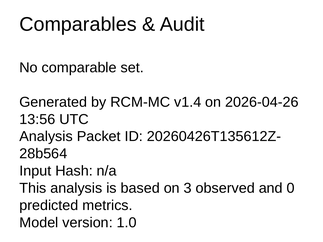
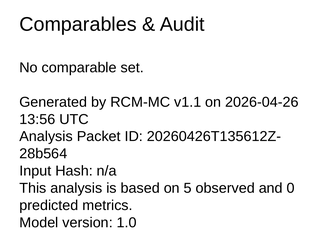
v1.4: v1.4 -> v1.1 (188, 102)
3: 3 -> 5 (188, 188)
